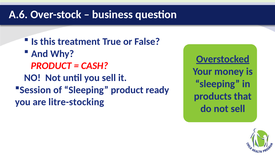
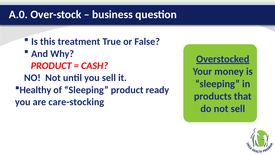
A.6: A.6 -> A.0 (18, 14)
Session: Session -> Healthy (35, 90)
litre-stocking: litre-stocking -> care-stocking (76, 102)
